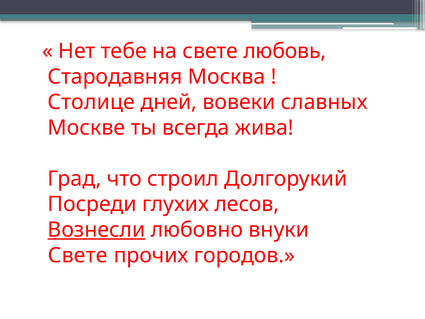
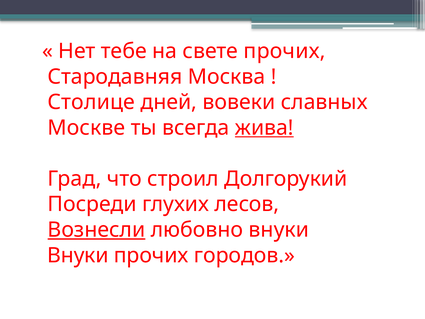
свете любовь: любовь -> прочих (285, 51)
жива underline: none -> present (264, 128)
Свете: Свете -> Внуки (78, 255)
